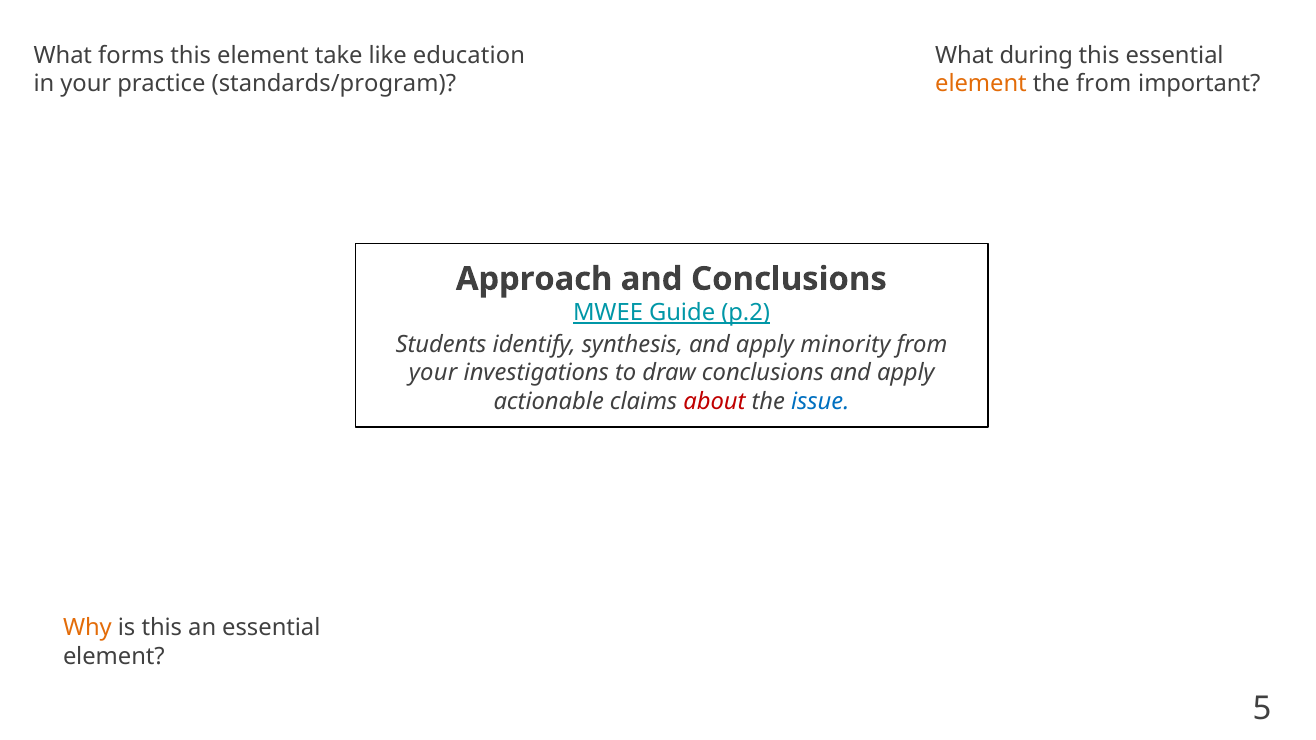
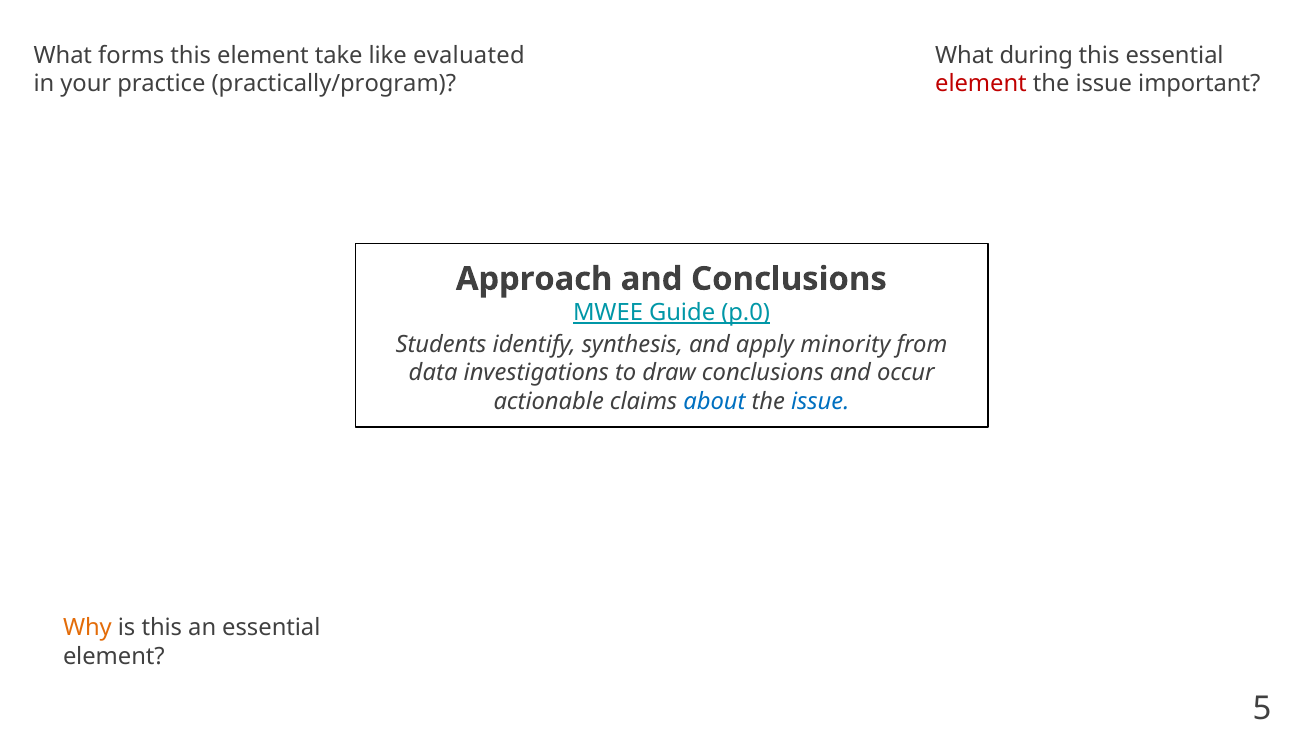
education: education -> evaluated (469, 56)
standards/program: standards/program -> practically/program (334, 84)
element colour: orange -> red (981, 84)
from: from -> issue (1104, 84)
p.2: p.2 -> p.0 (746, 312)
your: your -> data (433, 373)
conclusions and apply: apply -> occur (906, 373)
about colour: red -> blue (714, 402)
